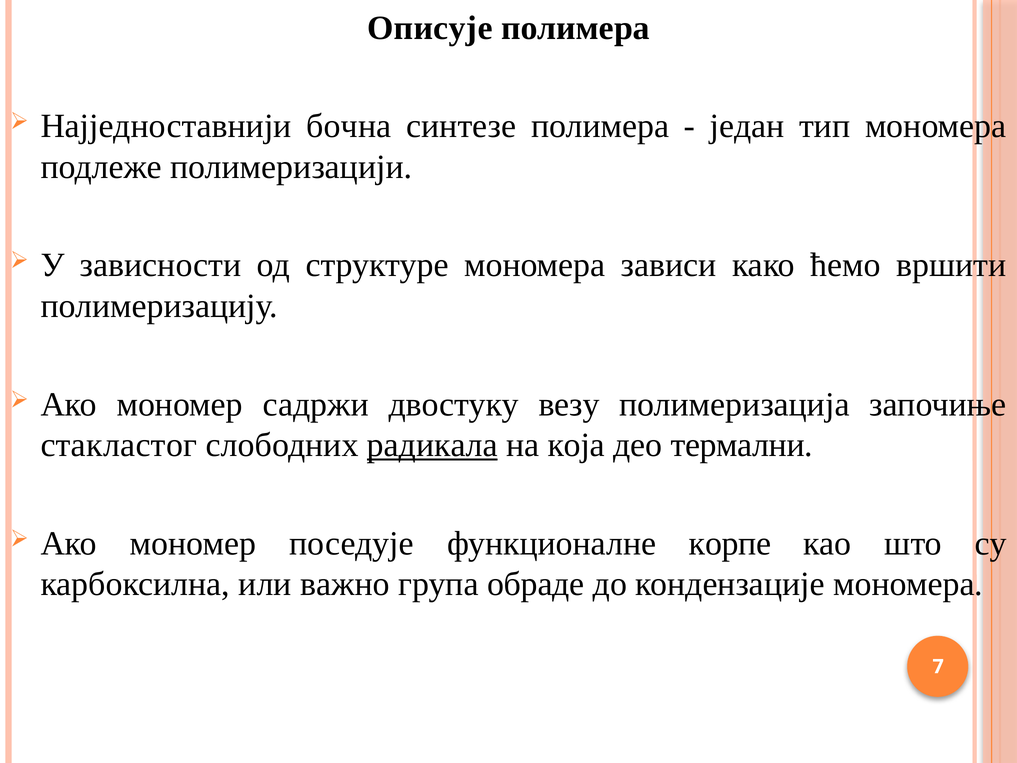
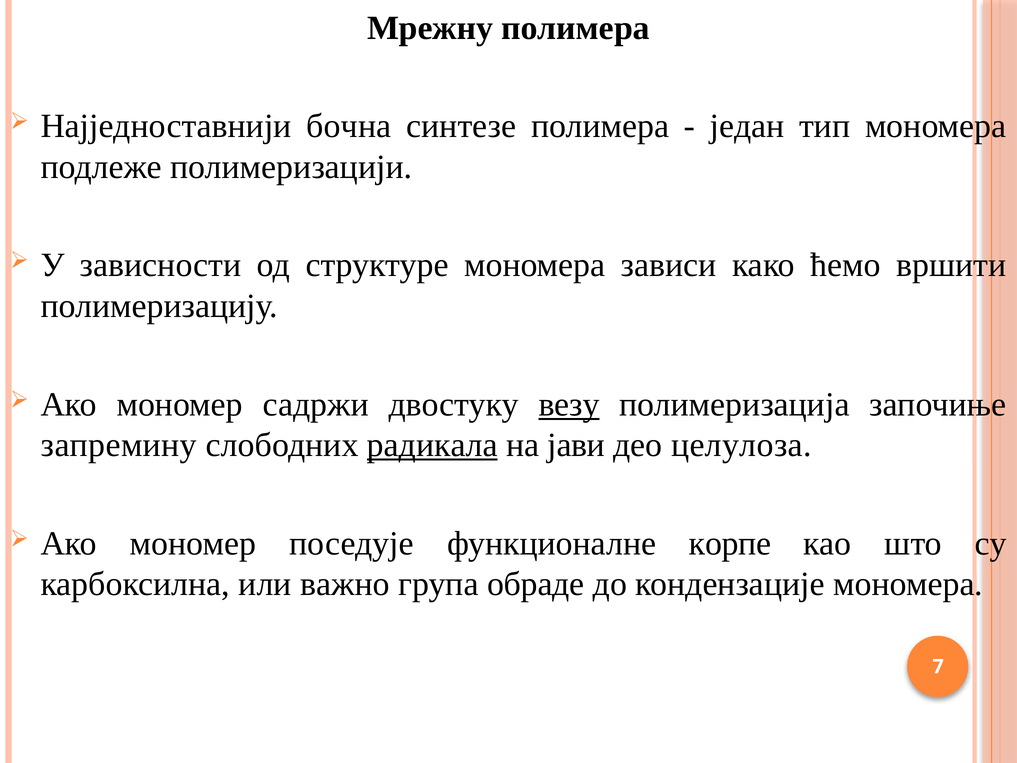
Описује: Описује -> Мрежну (430, 28)
везу underline: none -> present (569, 404)
стакластог: стакластог -> запремину (119, 445)
која: која -> јави (576, 445)
термални: термални -> целулоза (741, 445)
